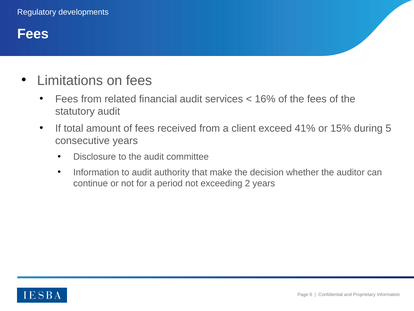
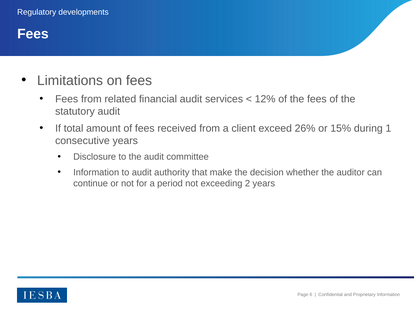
16%: 16% -> 12% (265, 99)
41%: 41% -> 26% (305, 128)
5: 5 -> 1 (388, 128)
